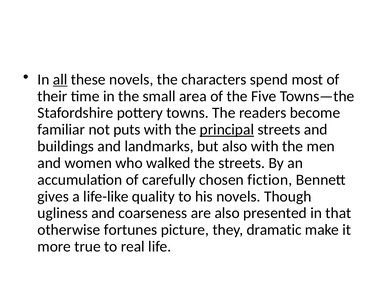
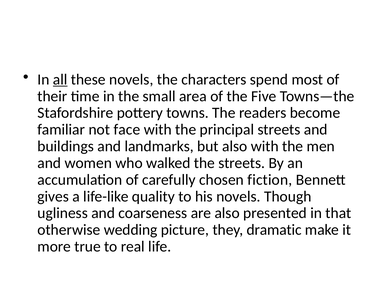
puts: puts -> face (127, 130)
principal underline: present -> none (227, 130)
fortunes: fortunes -> wedding (131, 230)
